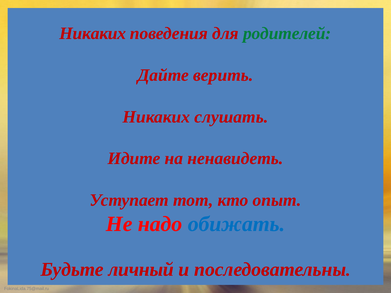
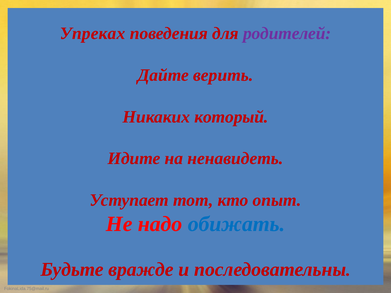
Никаких: Никаких -> Упреках (93, 33)
родителей colour: green -> purple (287, 33)
слушать: слушать -> который (231, 117)
личный: личный -> вражде (141, 270)
